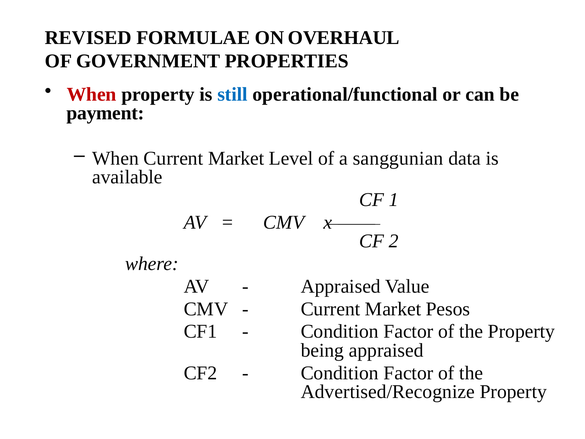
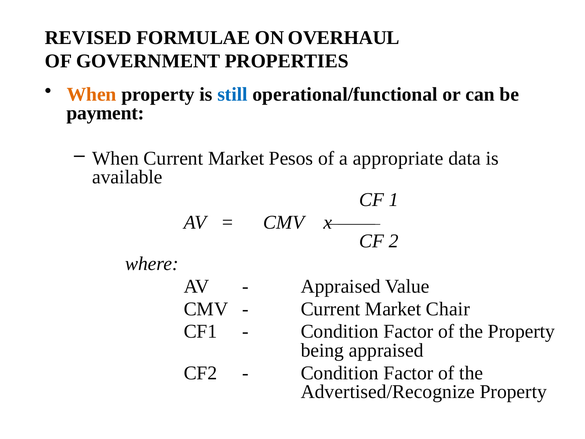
When colour: red -> orange (92, 94)
Level: Level -> Pesos (291, 158)
sanggunian: sanggunian -> appropriate (398, 158)
Pesos: Pesos -> Chair (448, 309)
